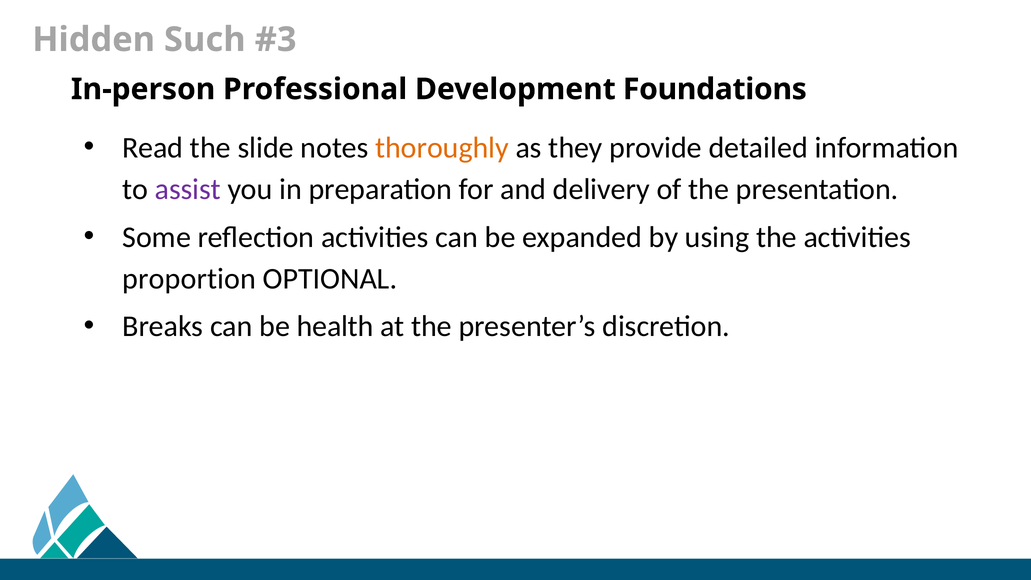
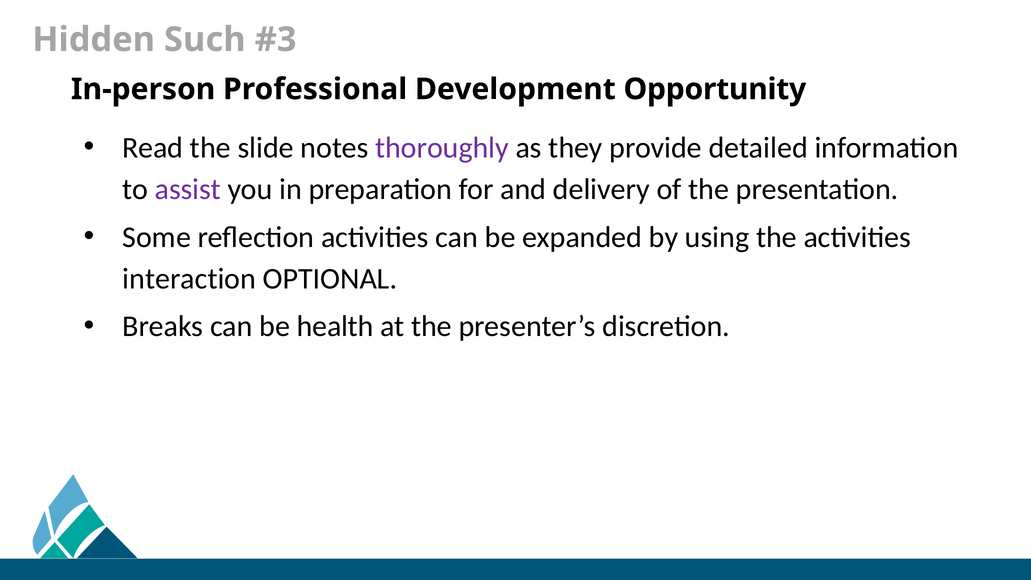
Foundations: Foundations -> Opportunity (715, 89)
thoroughly colour: orange -> purple (442, 148)
proportion: proportion -> interaction (189, 279)
